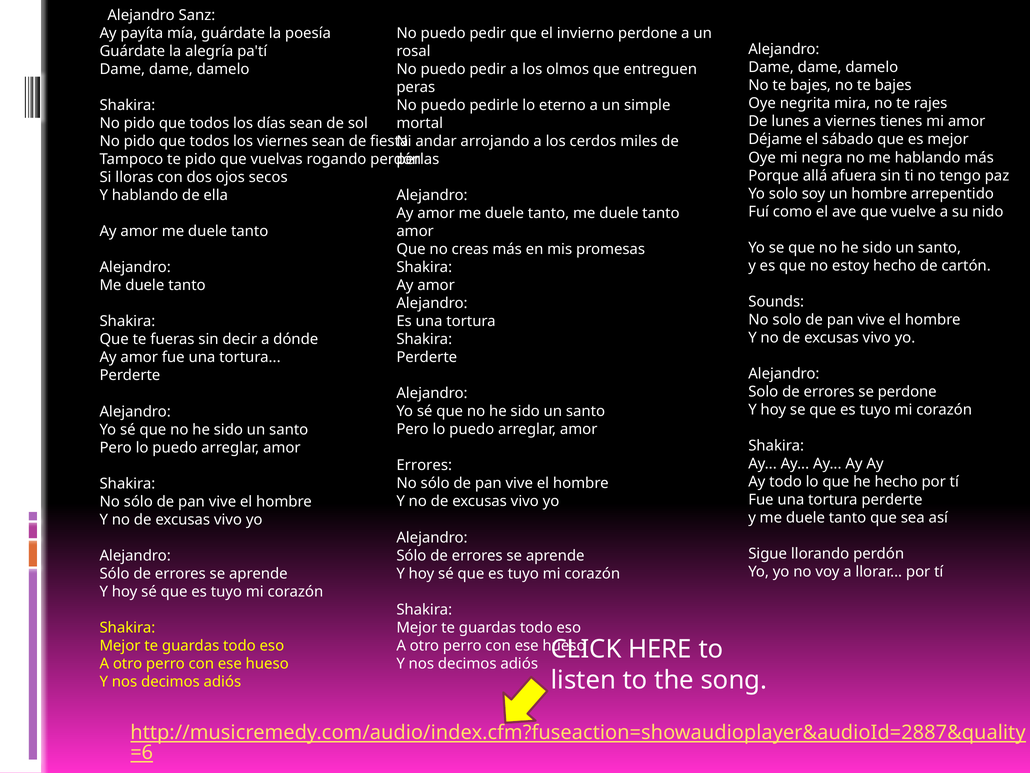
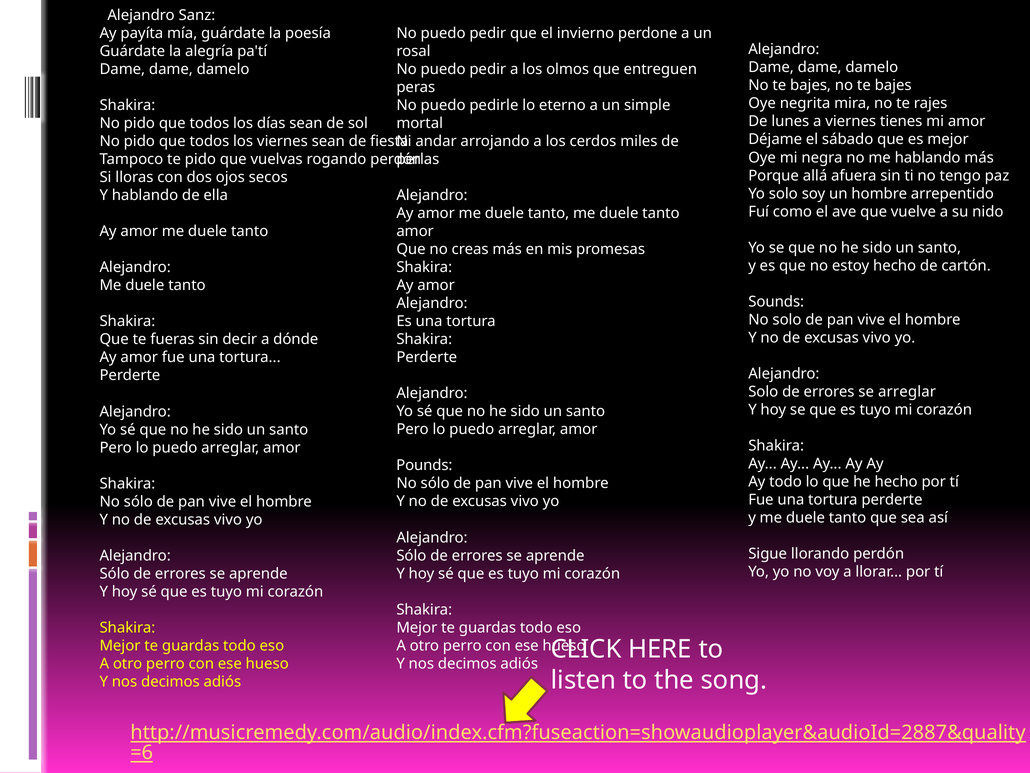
se perdone: perdone -> arreglar (907, 392)
Errores: Errores -> Pounds (424, 465)
